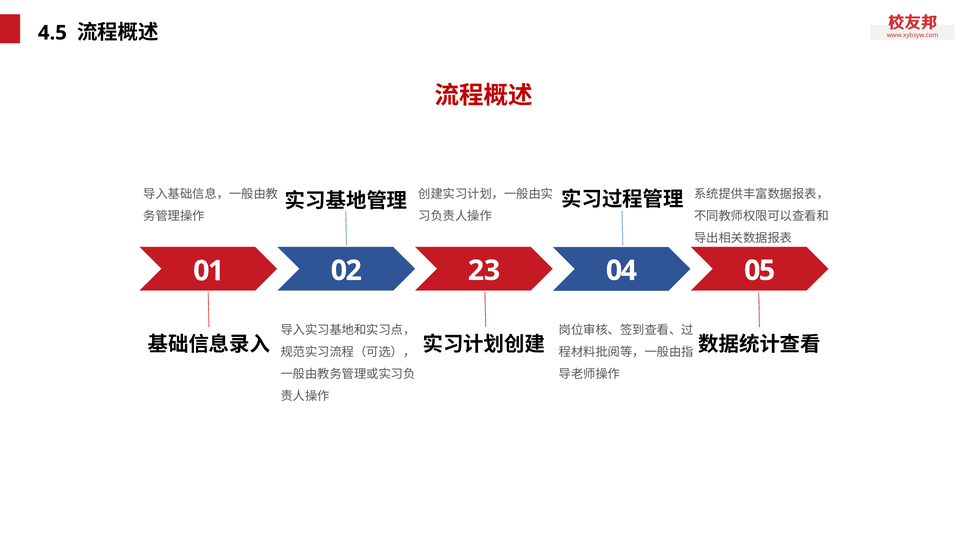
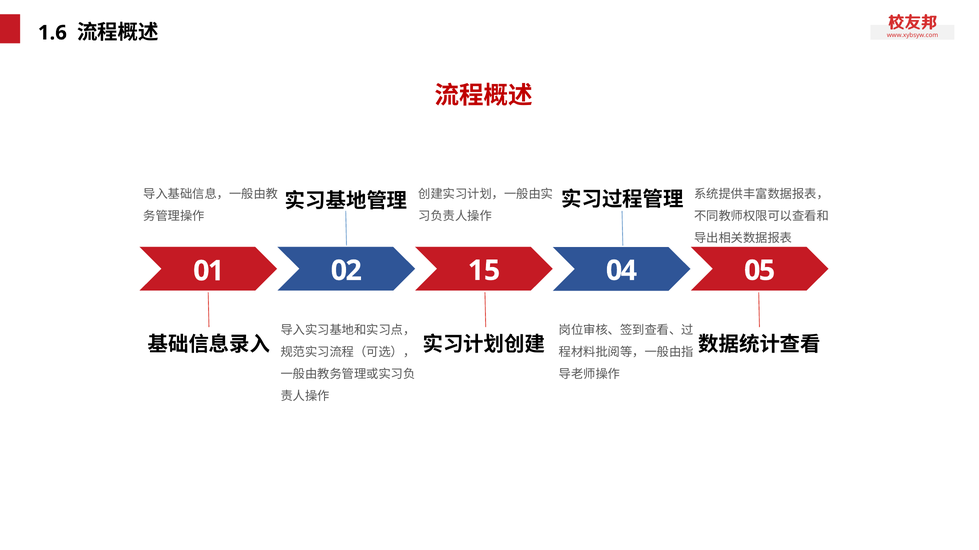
4.5: 4.5 -> 1.6 (52, 33)
23: 23 -> 15 (484, 271)
